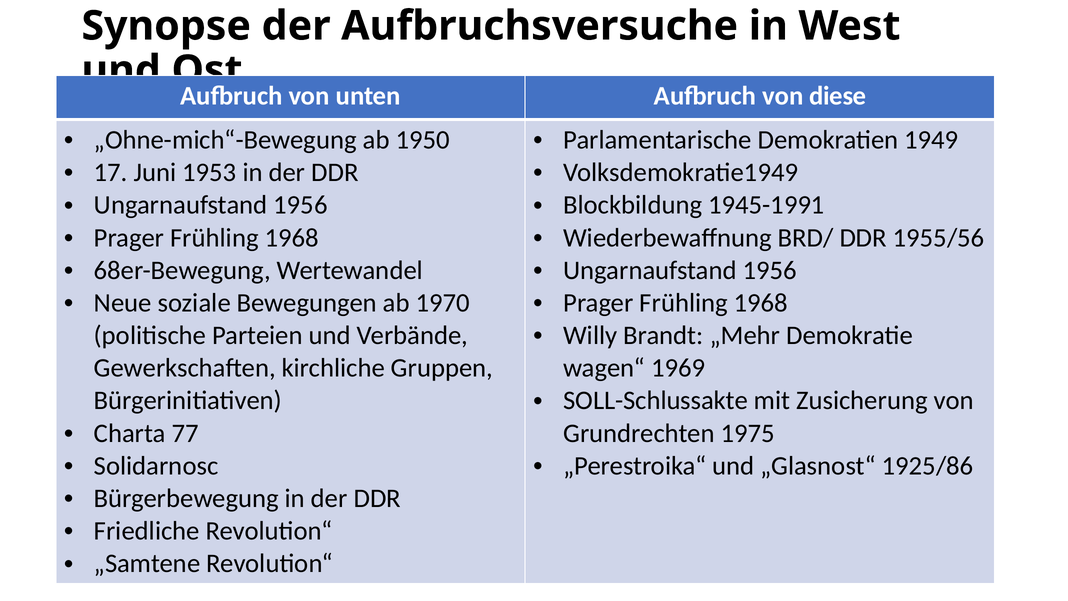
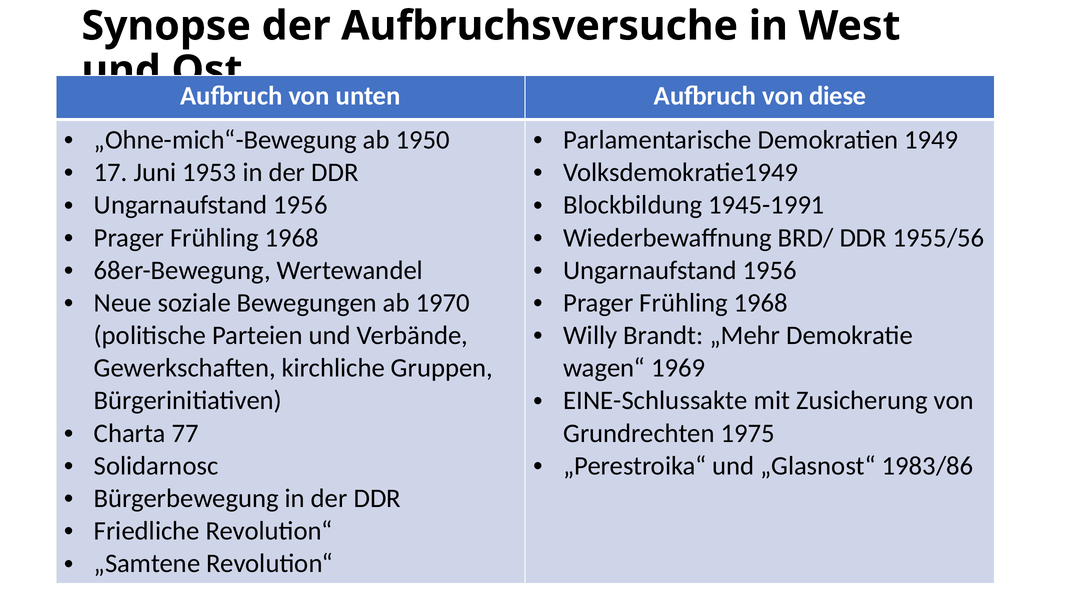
SOLL-Schlussakte: SOLL-Schlussakte -> EINE-Schlussakte (656, 400)
1925/86: 1925/86 -> 1983/86 (928, 466)
